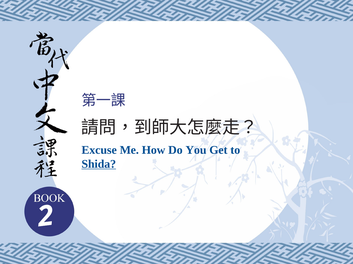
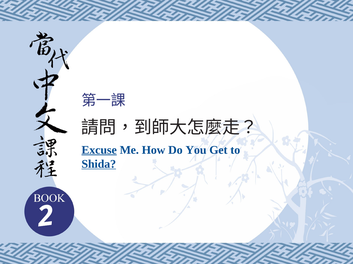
Excuse underline: none -> present (99, 150)
